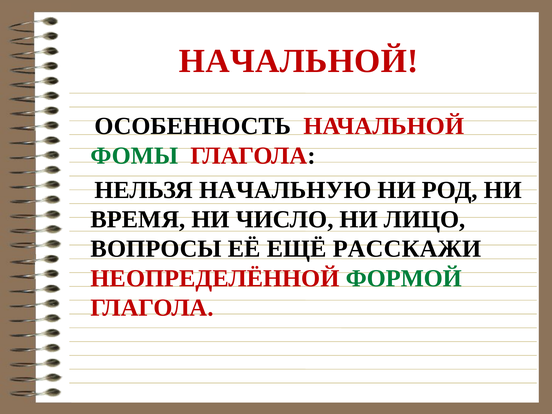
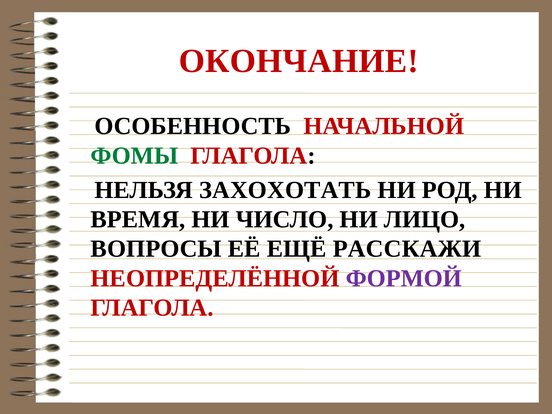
НАЧАЛЬНОЙ: НАЧАЛЬНОЙ -> ОКОНЧАНИЕ (299, 61)
НАЧАЛЬНУЮ: НАЧАЛЬНУЮ -> ЗАХОХОТАТЬ (285, 190)
ФОРМОЙ colour: green -> purple (404, 278)
